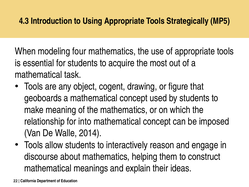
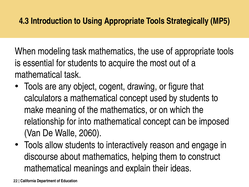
modeling four: four -> task (79, 51)
geoboards: geoboards -> calculators (43, 98)
2014: 2014 -> 2060 (90, 133)
